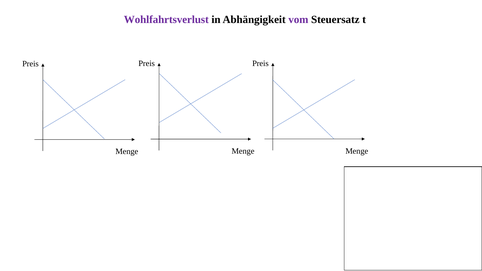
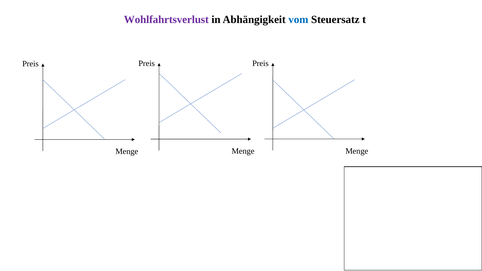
vom colour: purple -> blue (298, 20)
